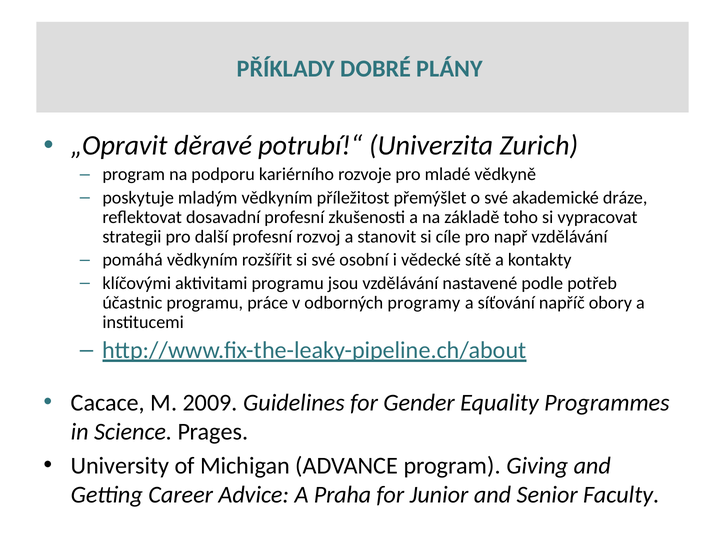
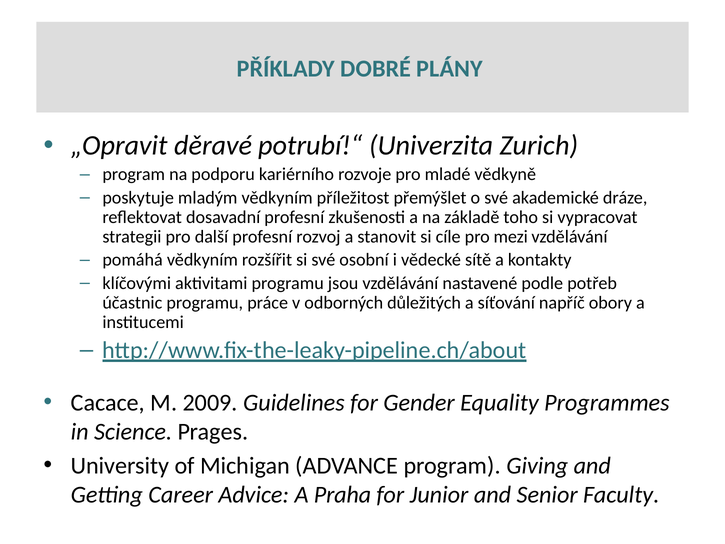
např: např -> mezi (511, 237)
programy: programy -> důležitých (424, 303)
